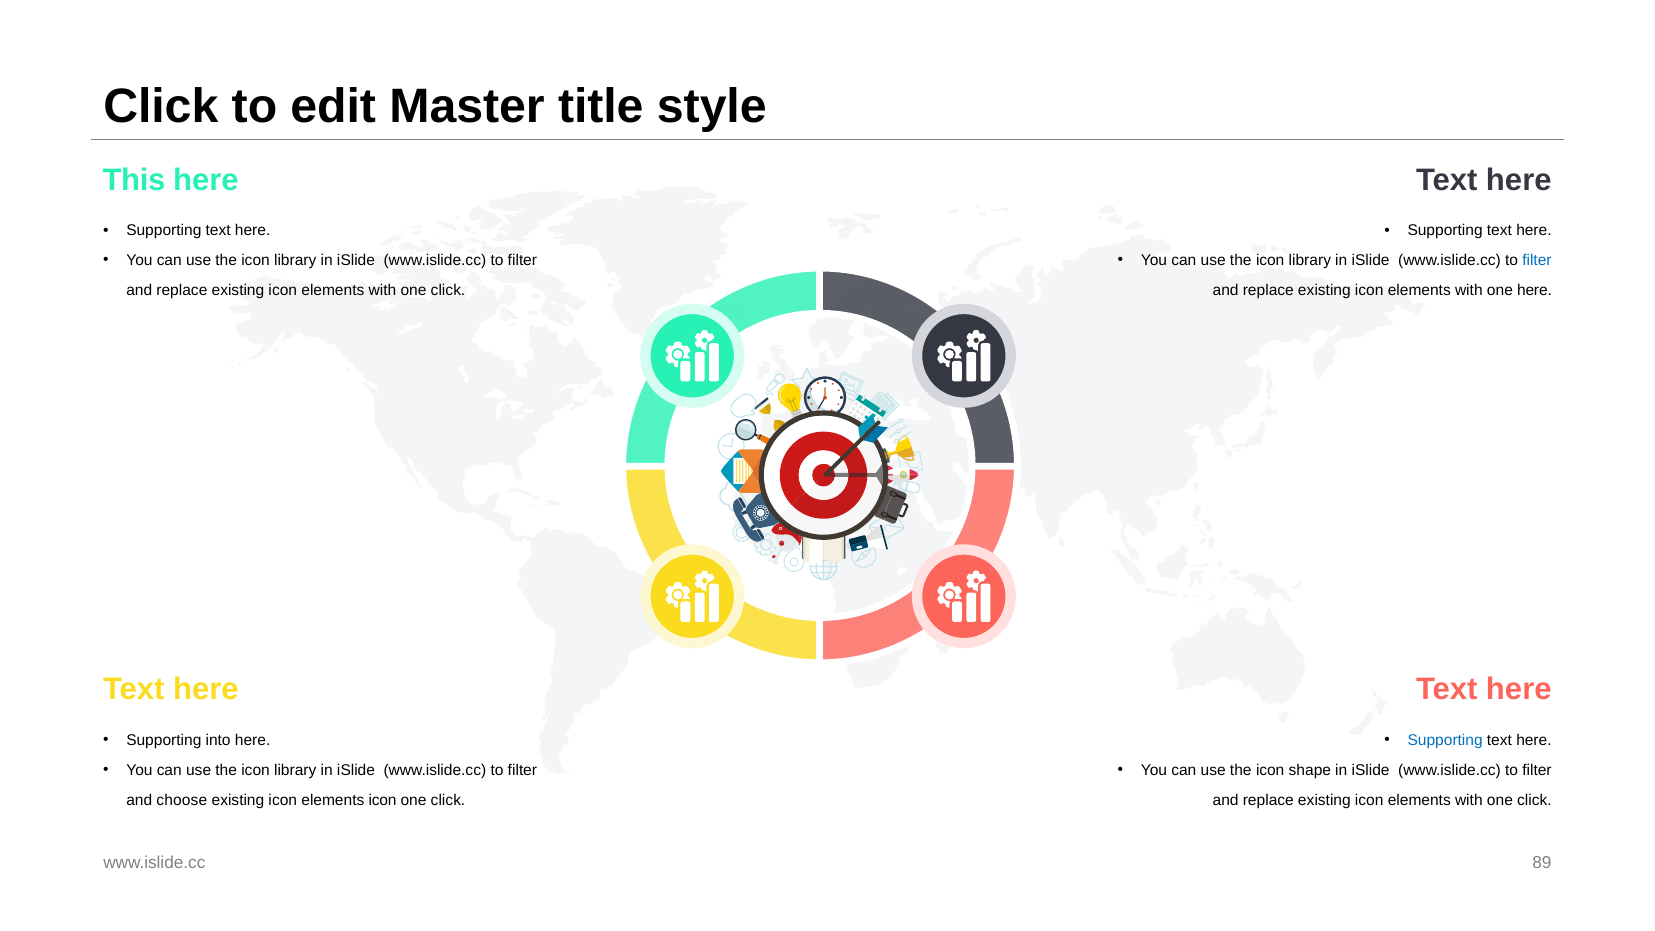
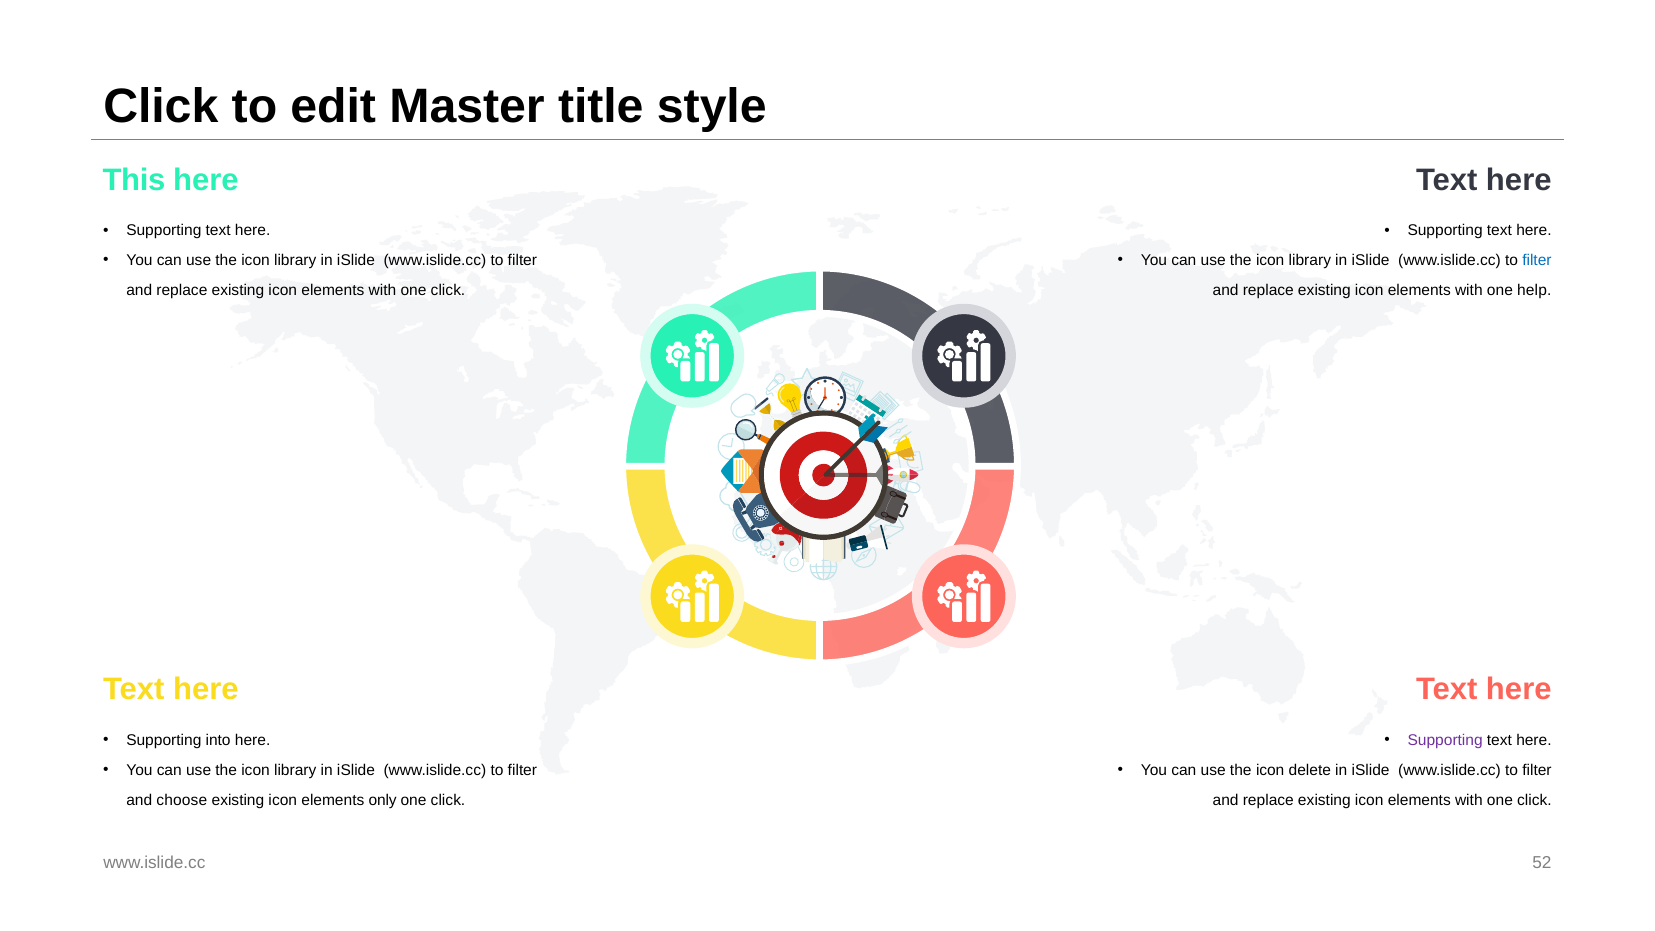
one here: here -> help (1534, 290)
Supporting colour: blue -> purple (1445, 741)
shape: shape -> delete (1310, 770)
elements icon: icon -> only (383, 800)
89: 89 -> 52 (1542, 862)
